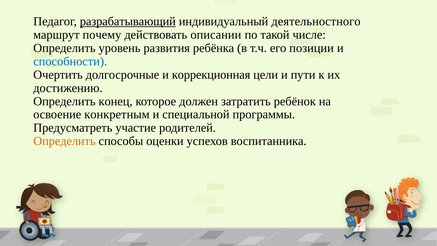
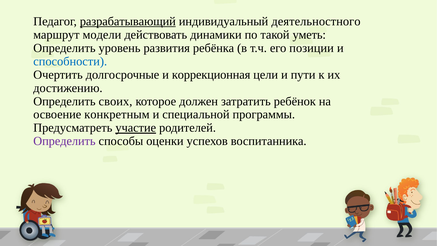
почему: почему -> модели (102, 35)
описании: описании -> динамики (216, 35)
числе: числе -> уметь (309, 35)
конец: конец -> своих (116, 101)
участие underline: none -> present (136, 128)
Определить colour: orange -> purple (64, 141)
